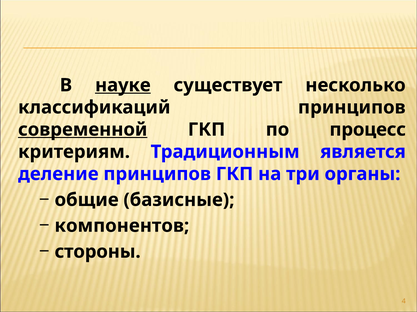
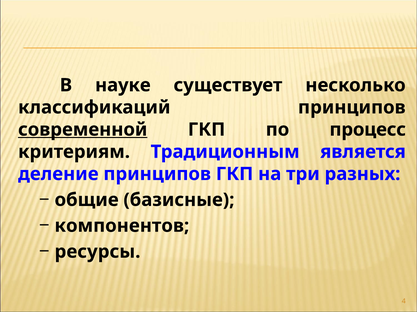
науке underline: present -> none (123, 85)
органы: органы -> разных (362, 174)
стороны: стороны -> ресурсы (97, 252)
